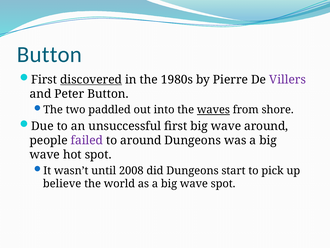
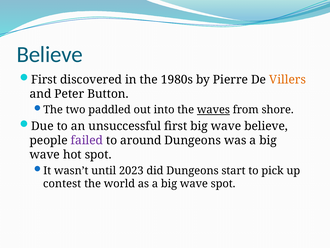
Button: Button -> Believe (50, 55)
discovered underline: present -> none (91, 79)
Villers colour: purple -> orange (288, 79)
wave around: around -> believe (266, 126)
2008: 2008 -> 2023 (131, 170)
believe: believe -> contest (62, 183)
